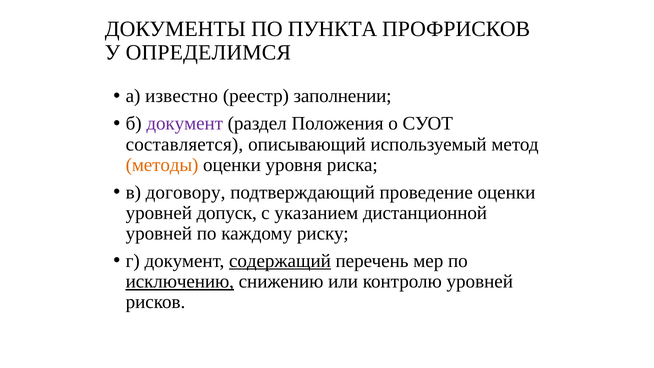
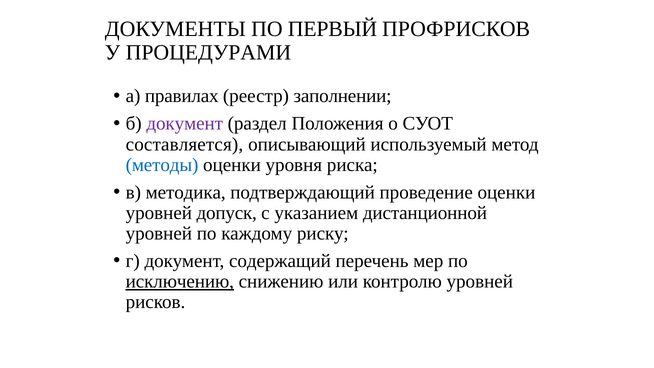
ПУНКТА: ПУНКТА -> ПЕРВЫЙ (333, 29)
ОПРЕДЕЛИМСЯ: ОПРЕДЕЛИМСЯ -> ПРОЦЕДУРАМИ (208, 53)
известно: известно -> правилах (182, 96)
методы colour: orange -> blue (162, 165)
договору: договору -> методика (186, 192)
содержащий underline: present -> none (280, 261)
